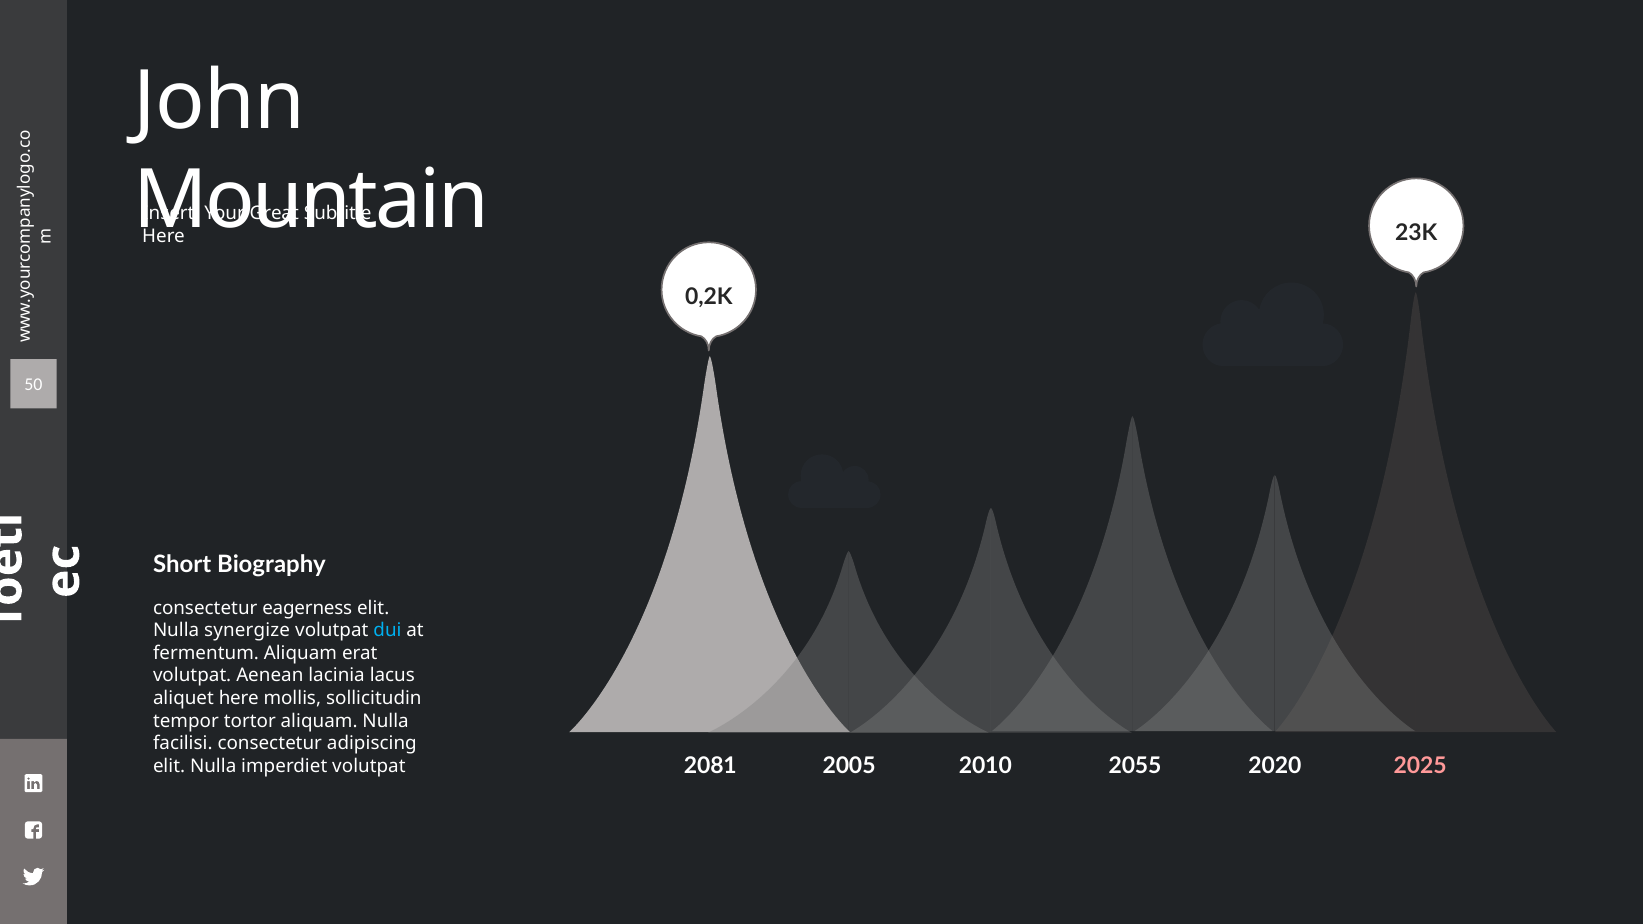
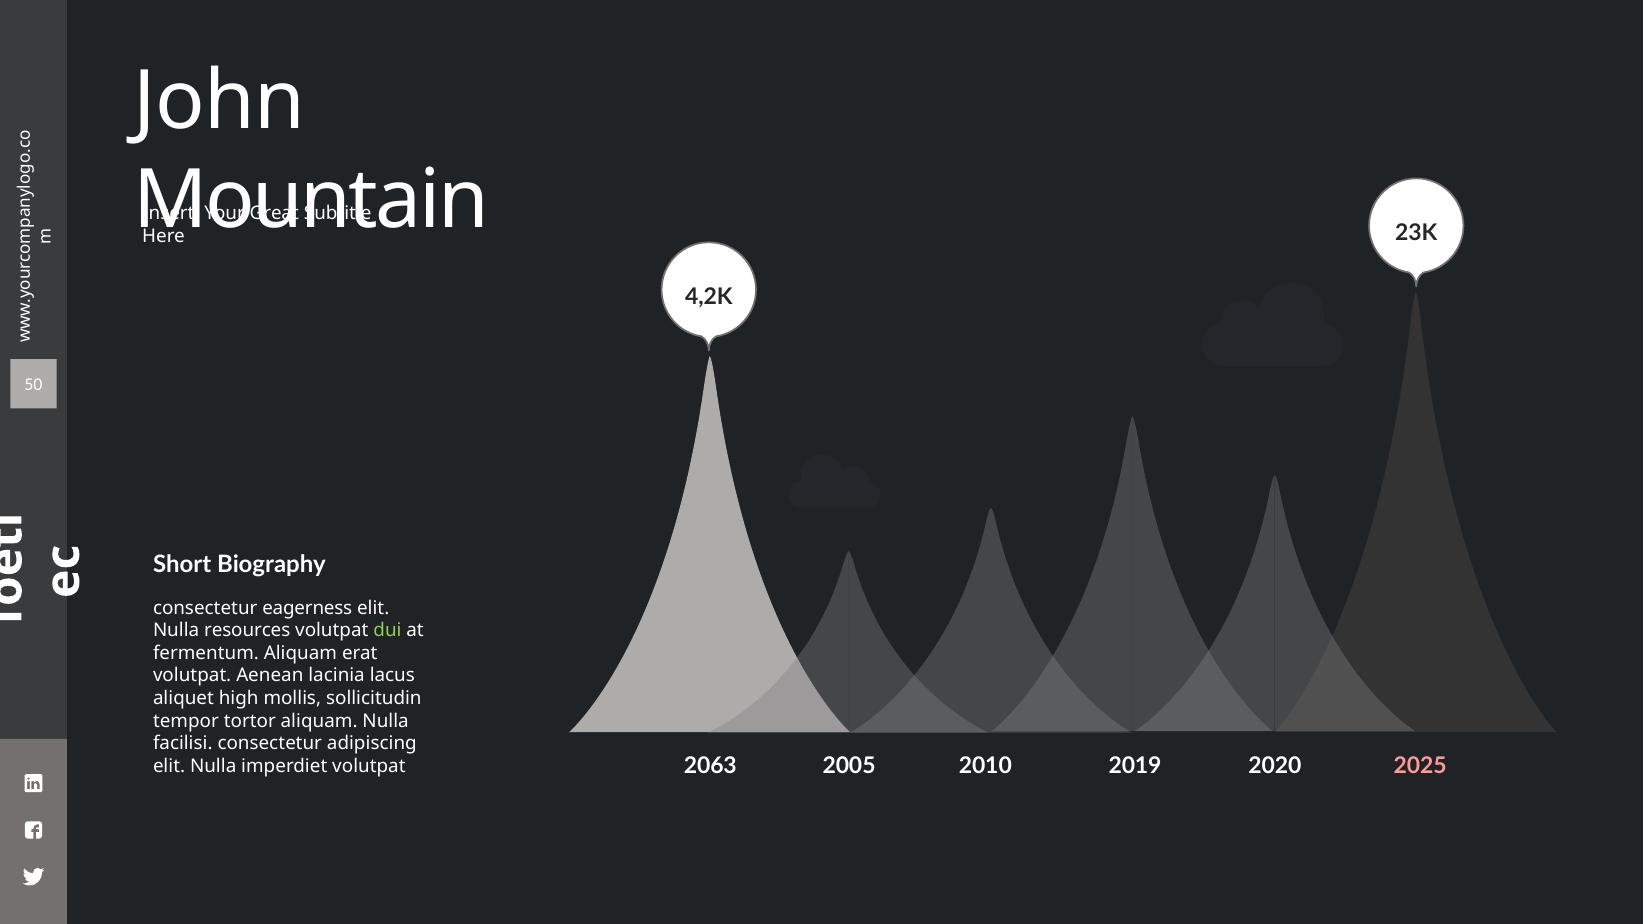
0,2K: 0,2K -> 4,2K (709, 297)
synergize: synergize -> resources (247, 631)
dui colour: light blue -> light green (387, 631)
aliquet here: here -> high (239, 698)
2081: 2081 -> 2063 (710, 766)
2055: 2055 -> 2019 (1135, 766)
